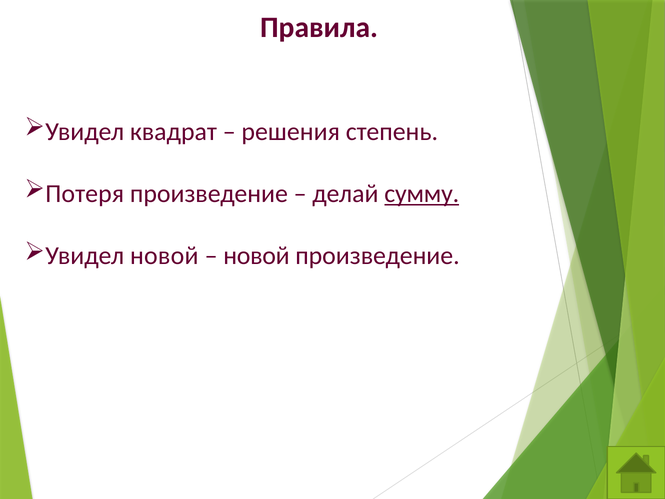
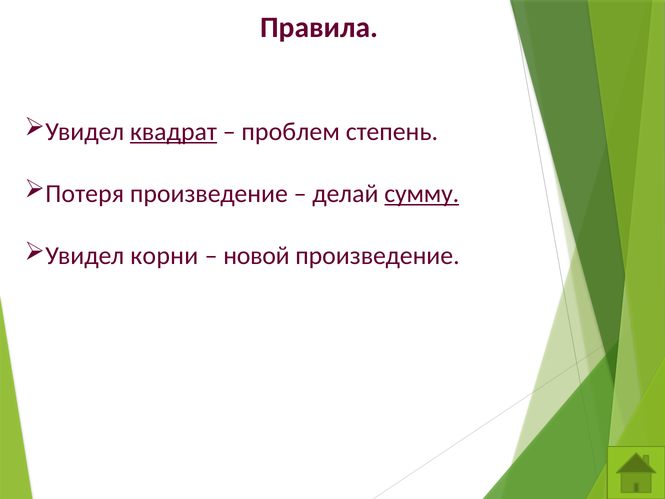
квадрат underline: none -> present (173, 131)
решения: решения -> проблем (291, 131)
Увидел новой: новой -> корни (164, 256)
